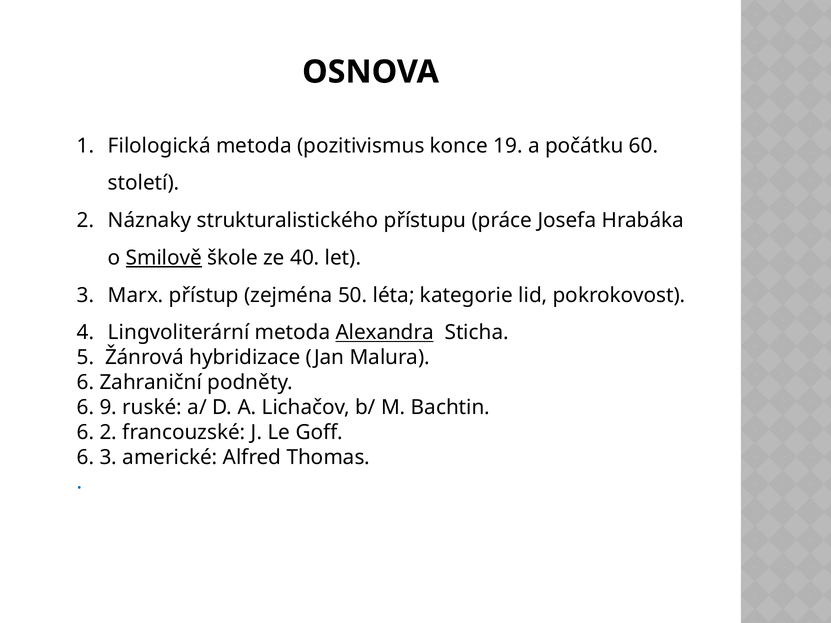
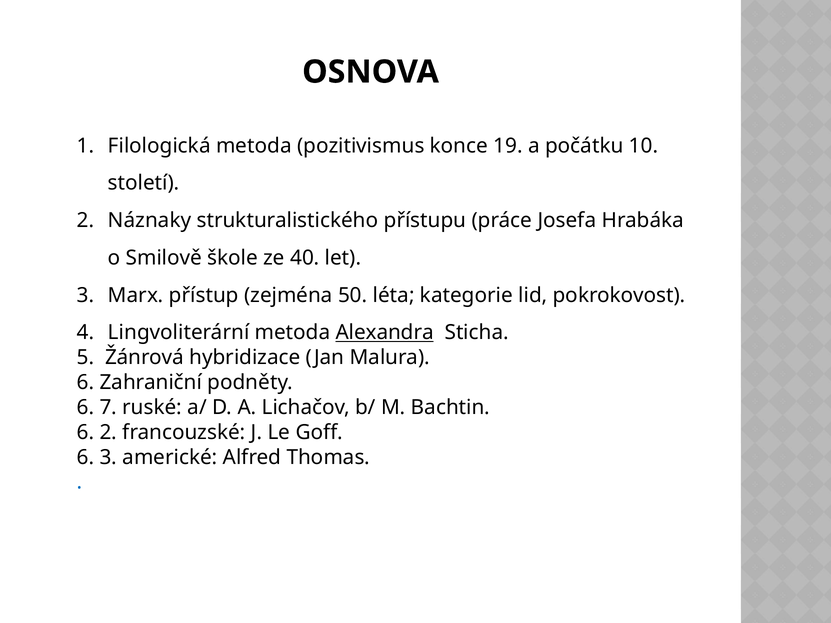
60: 60 -> 10 (644, 146)
Smilově underline: present -> none (164, 258)
9: 9 -> 7 (108, 407)
